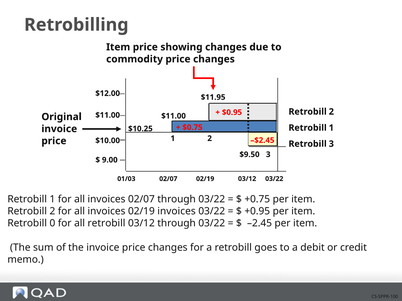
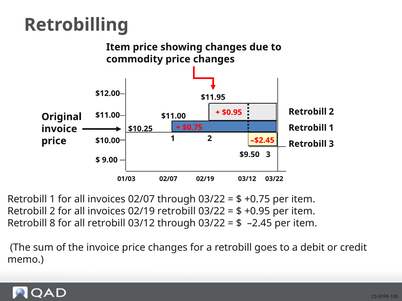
02/19 invoices: invoices -> retrobill (177, 212)
0: 0 -> 8 (52, 224)
